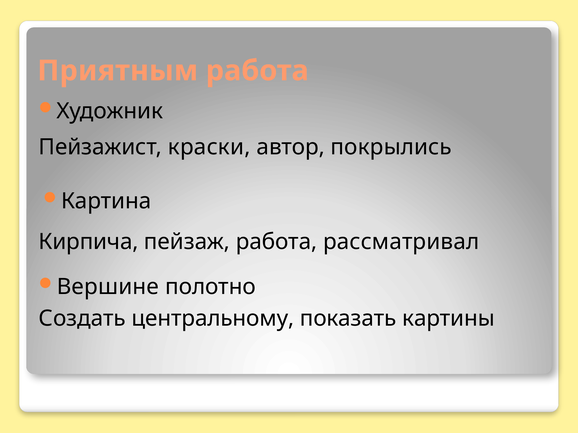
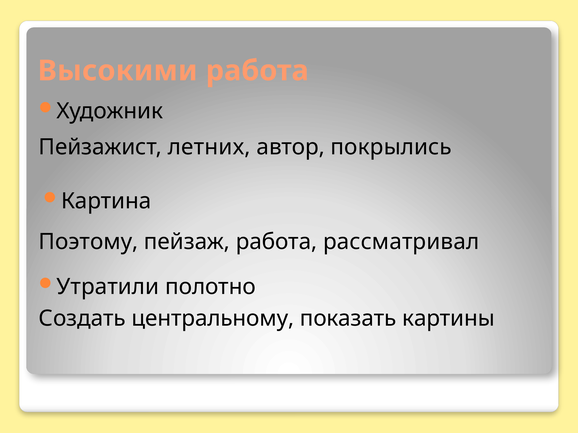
Приятным: Приятным -> Высокими (118, 71)
краски: краски -> летних (209, 147)
Кирпича: Кирпича -> Поэтому (88, 242)
Вершине: Вершине -> Утратили (108, 287)
